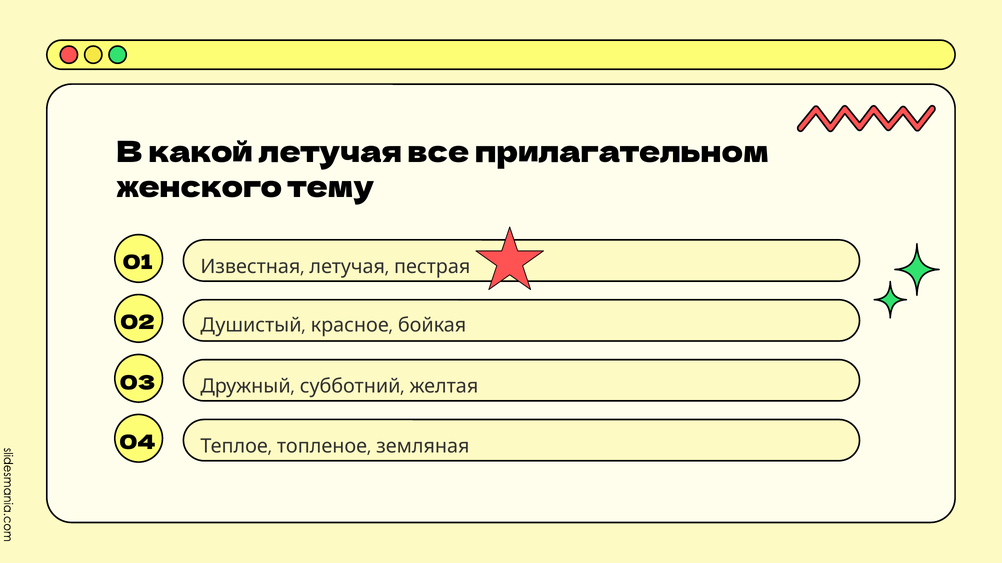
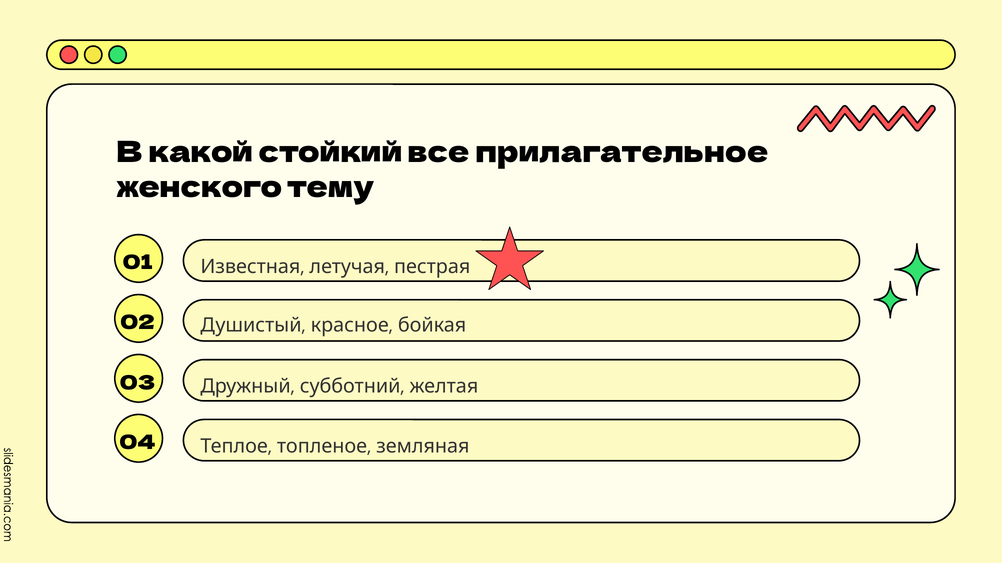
какой летучая: летучая -> стойкий (331, 153)
прилагательном: прилагательном -> прилагательное (622, 153)
